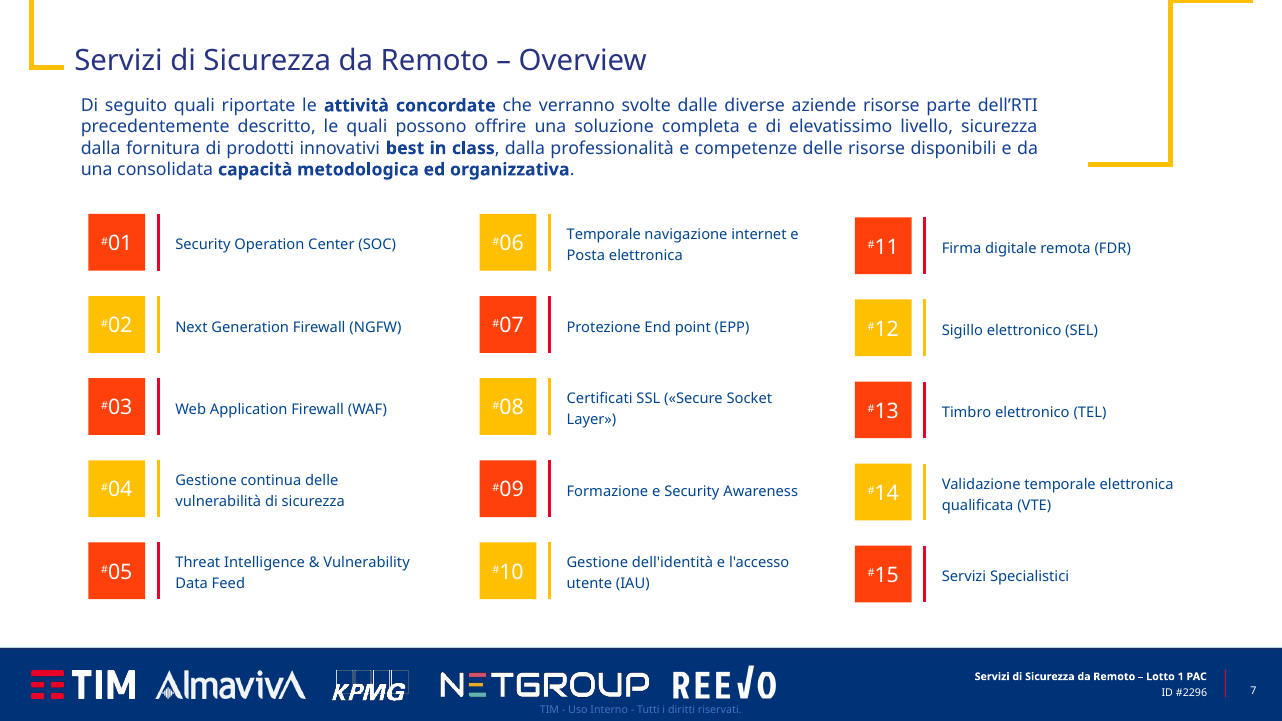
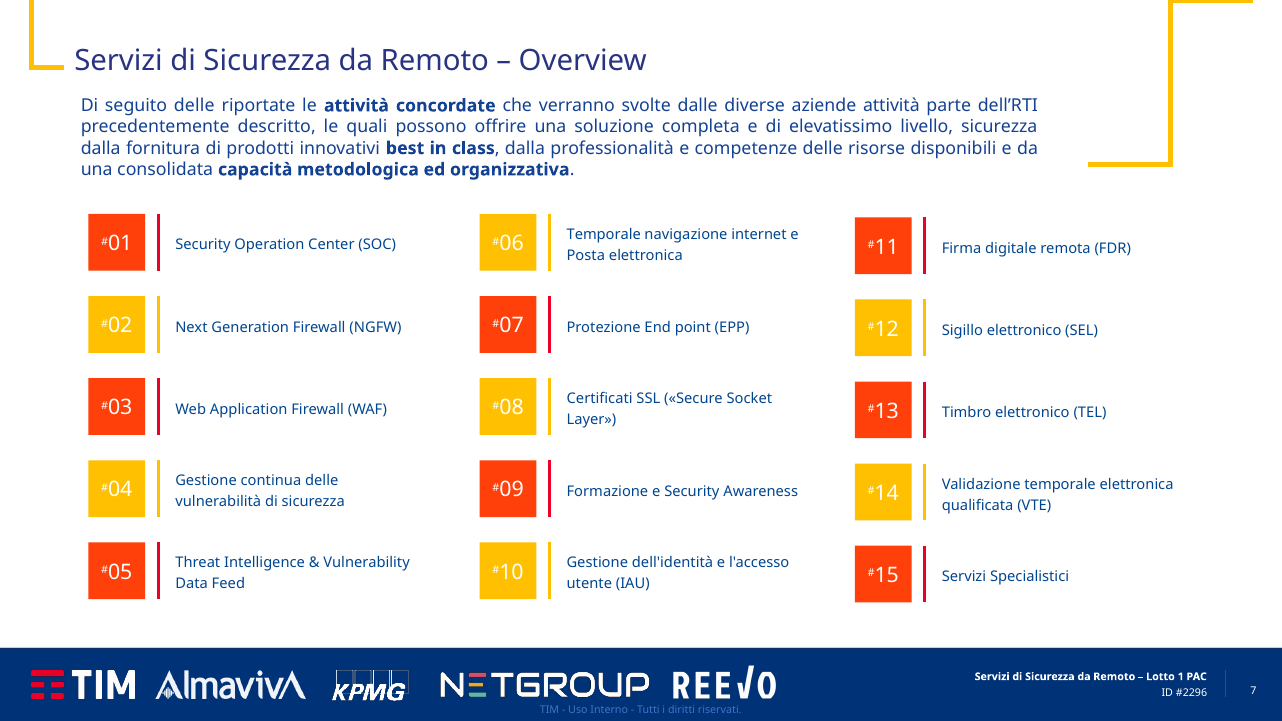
seguito quali: quali -> delle (194, 106)
aziende risorse: risorse -> attività (891, 106)
